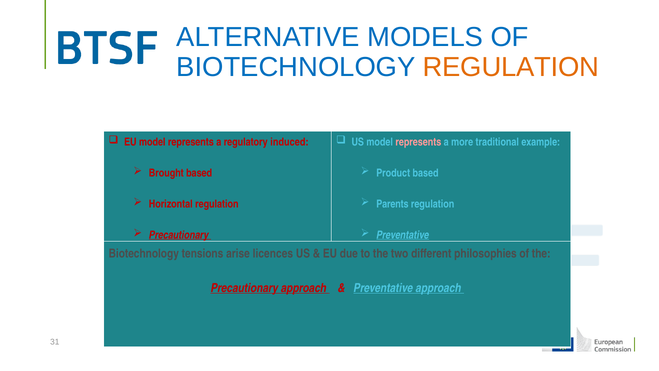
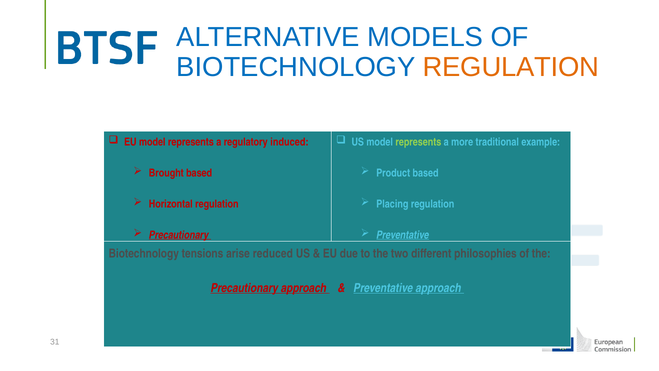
represents colour: pink -> light green (418, 142)
Parents: Parents -> Placing (392, 204)
licences: licences -> reduced (273, 253)
